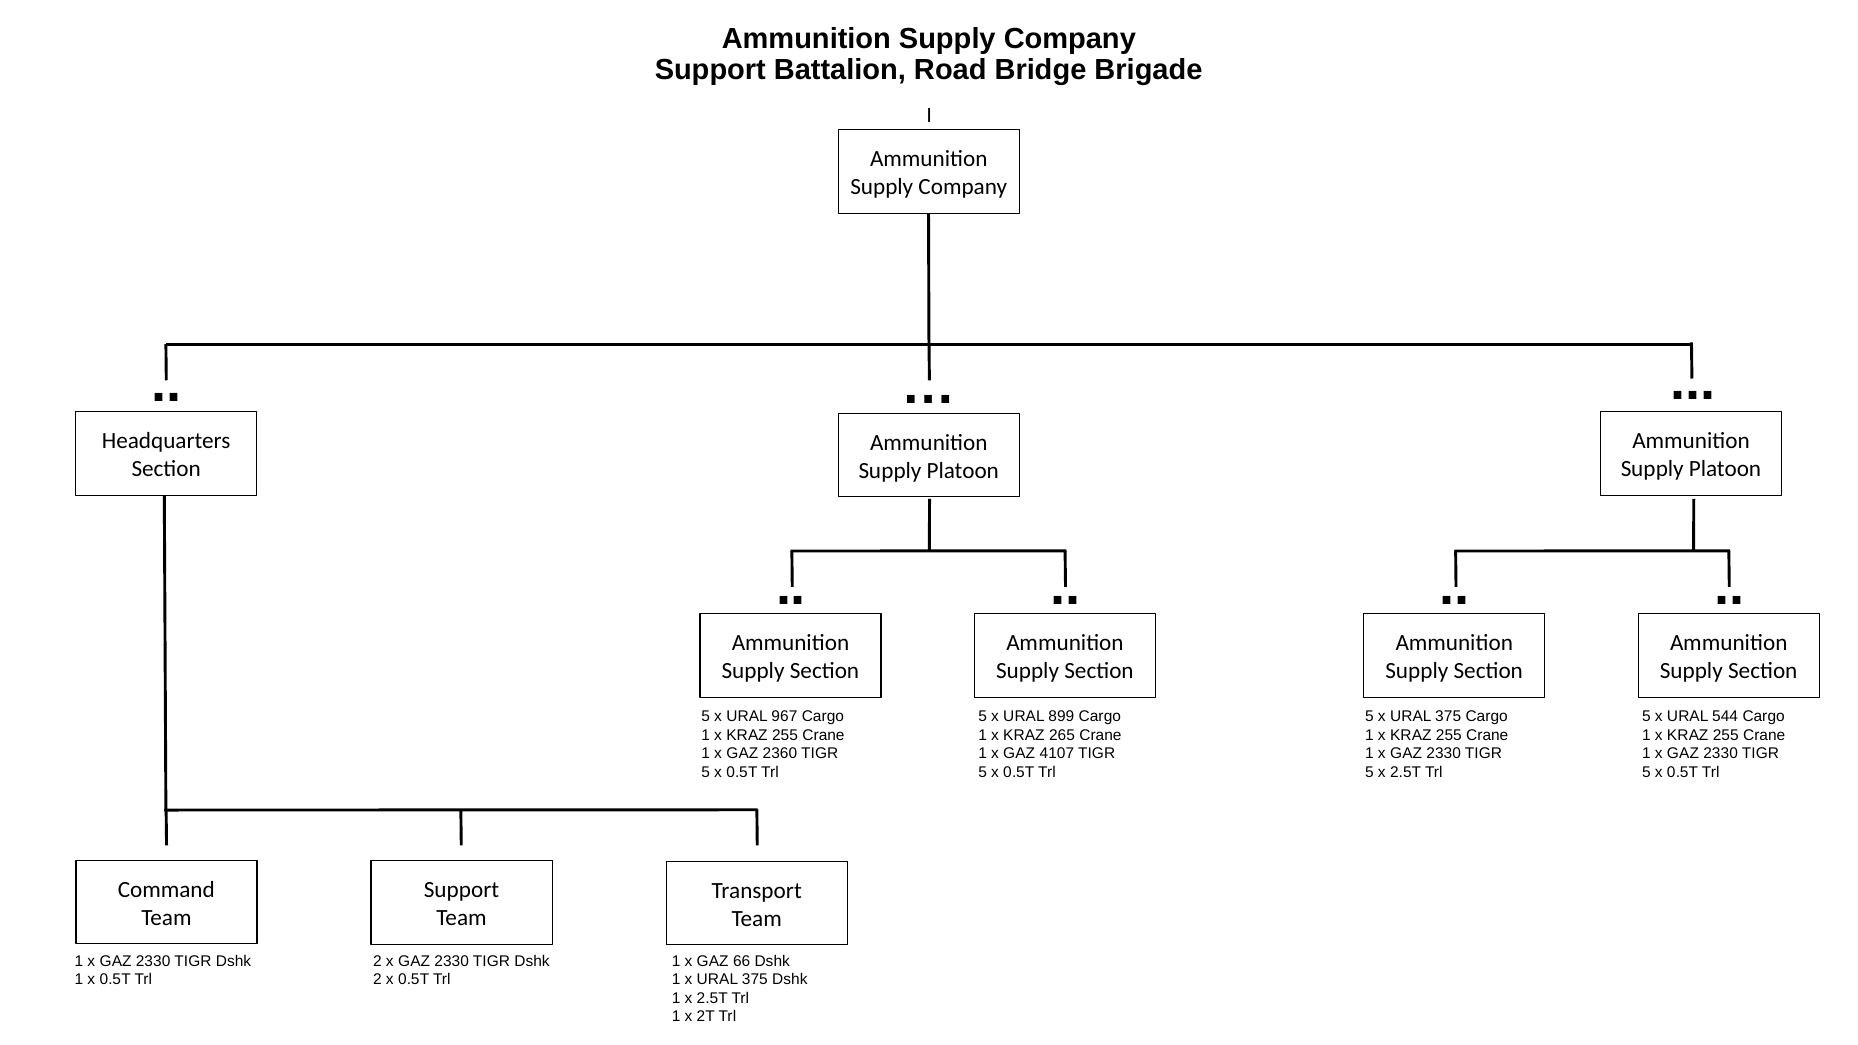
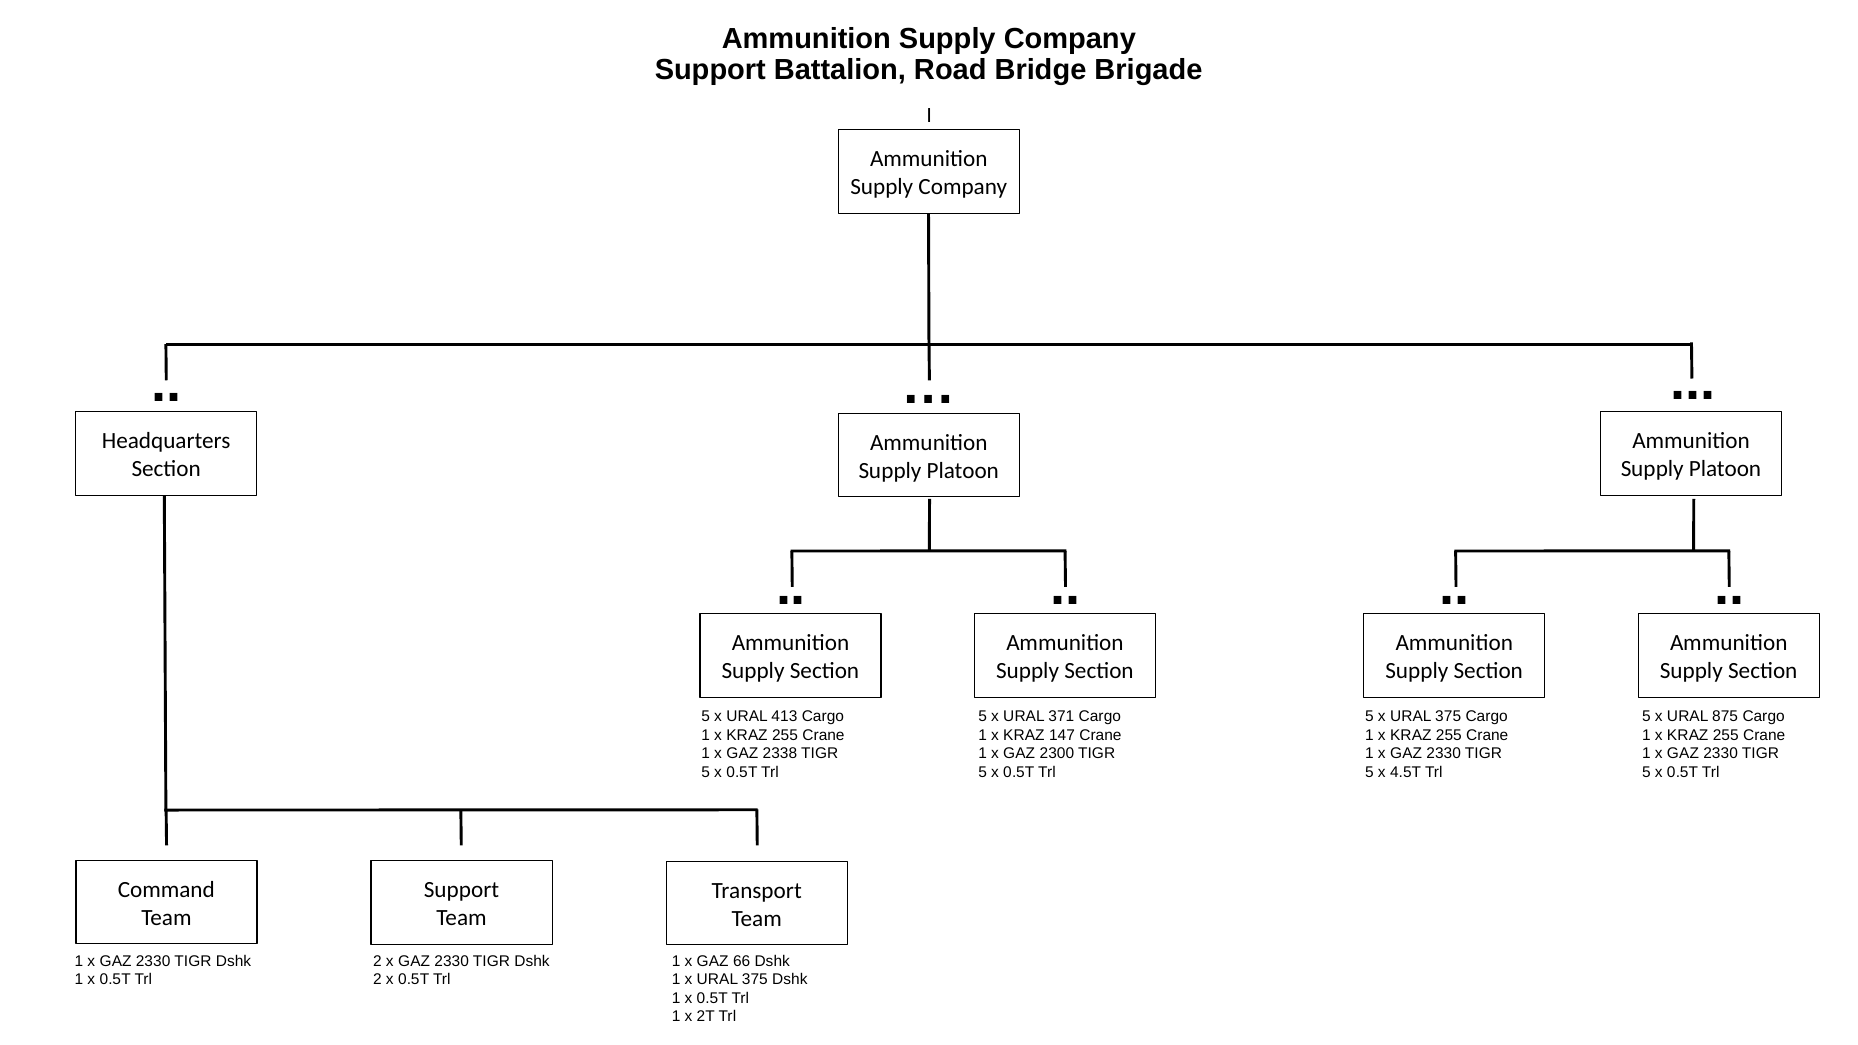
967: 967 -> 413 (784, 716)
899: 899 -> 371 (1061, 716)
544: 544 -> 875 (1725, 716)
265: 265 -> 147 (1062, 735)
2360: 2360 -> 2338 (780, 754)
4107: 4107 -> 2300 (1057, 754)
5 x 2.5T: 2.5T -> 4.5T (1406, 772)
2.5T: 2.5T -> 0.5T (712, 998)
